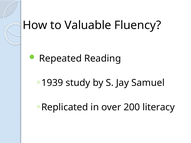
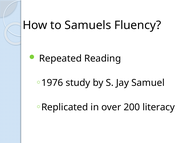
Valuable: Valuable -> Samuels (88, 25)
1939: 1939 -> 1976 (52, 83)
